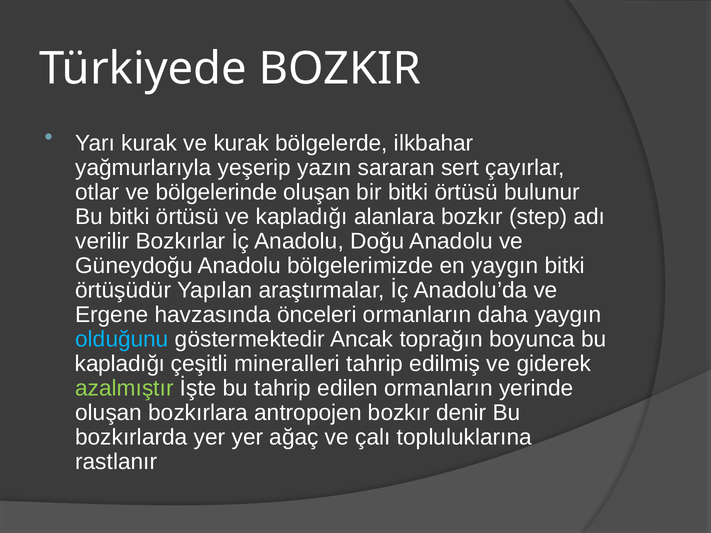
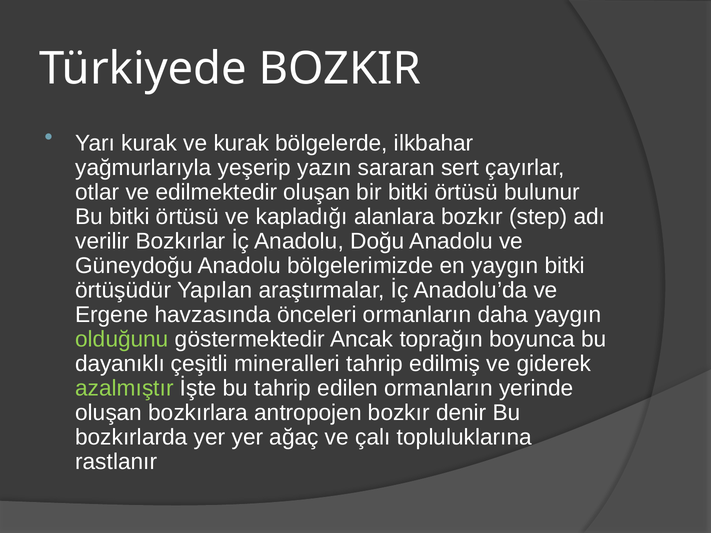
bölgelerinde: bölgelerinde -> edilmektedir (216, 192)
olduğunu colour: light blue -> light green (122, 339)
kapladığı: kapladığı -> dayanıklı (120, 364)
